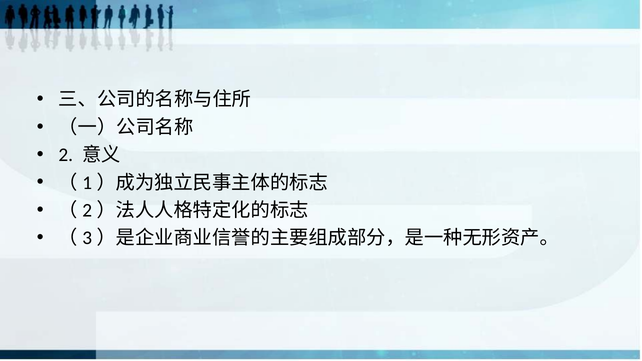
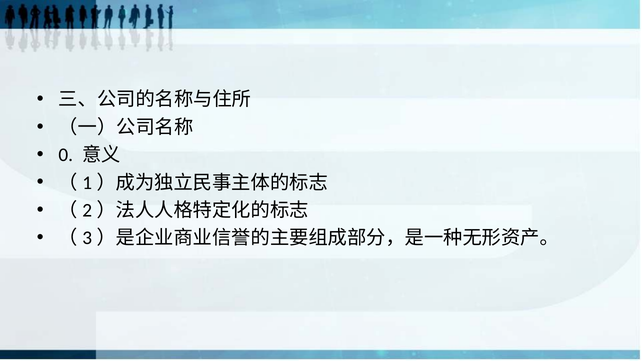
2: 2 -> 0 (66, 155)
